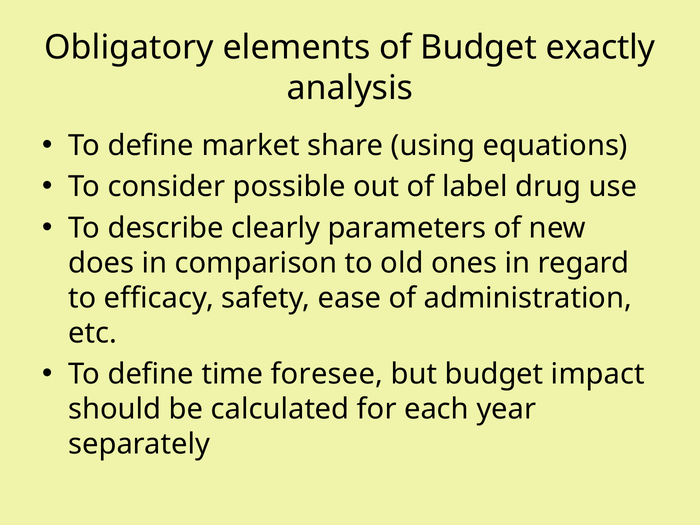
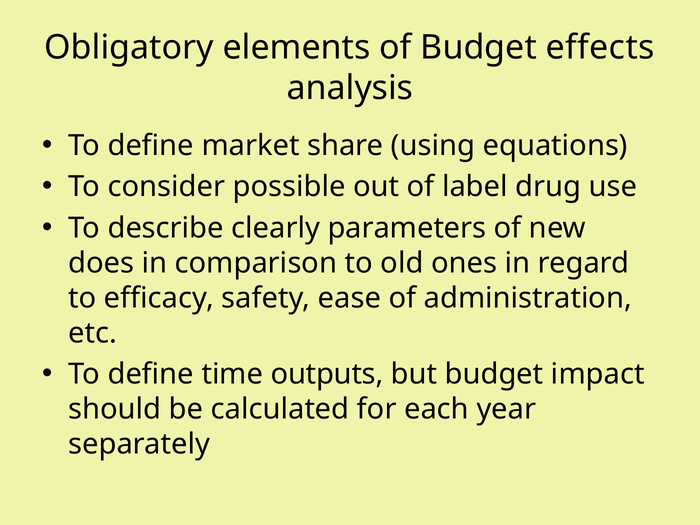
exactly: exactly -> effects (600, 47)
foresee: foresee -> outputs (327, 374)
